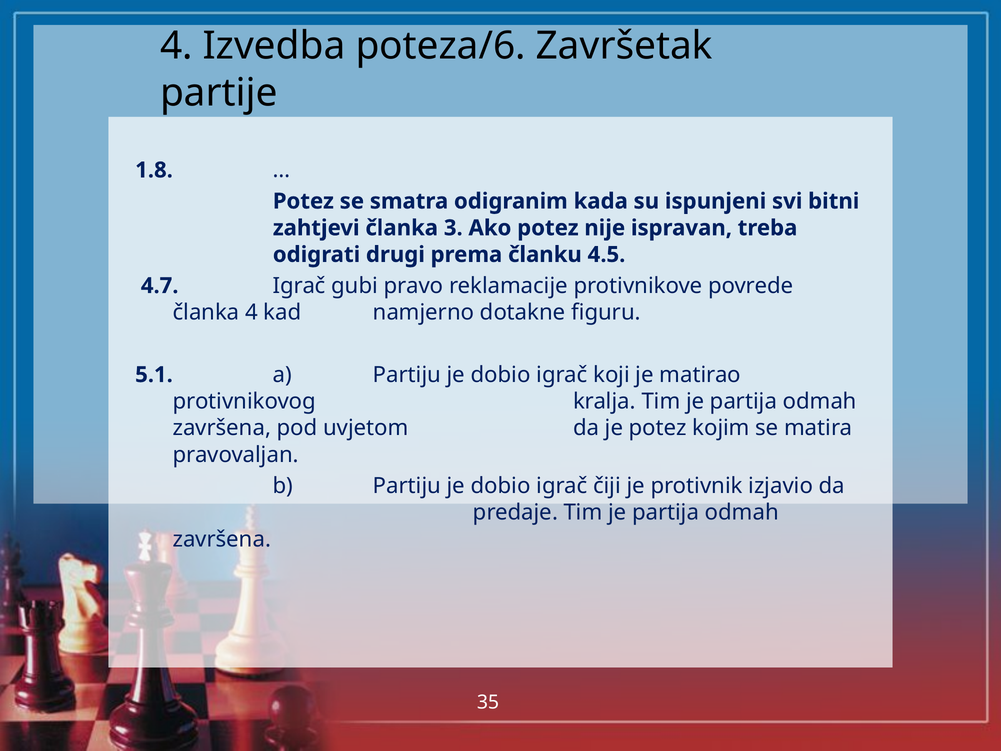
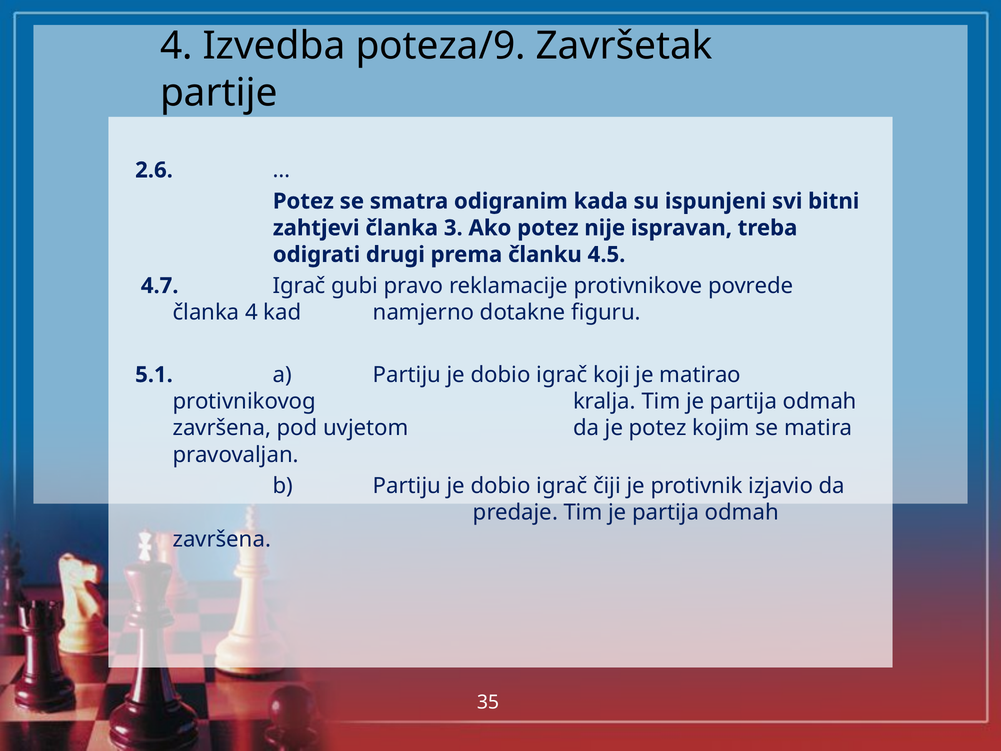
poteza/6: poteza/6 -> poteza/9 (441, 46)
1.8: 1.8 -> 2.6 (154, 170)
